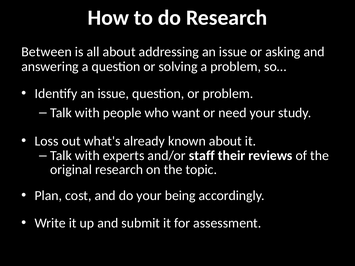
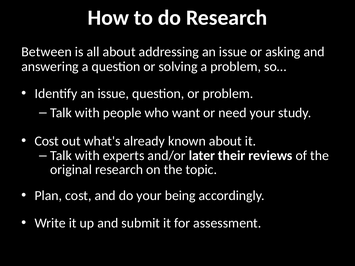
Loss: Loss -> Cost (47, 141)
staff: staff -> later (202, 156)
